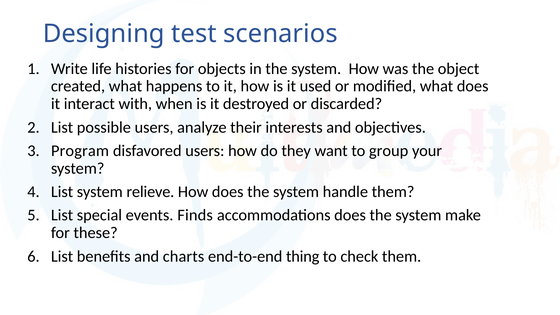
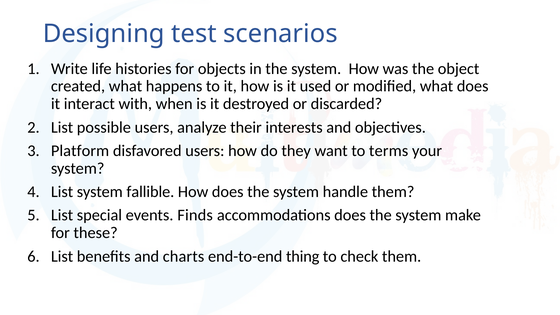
Program: Program -> Platform (80, 151)
group: group -> terms (389, 151)
relieve: relieve -> fallible (150, 192)
